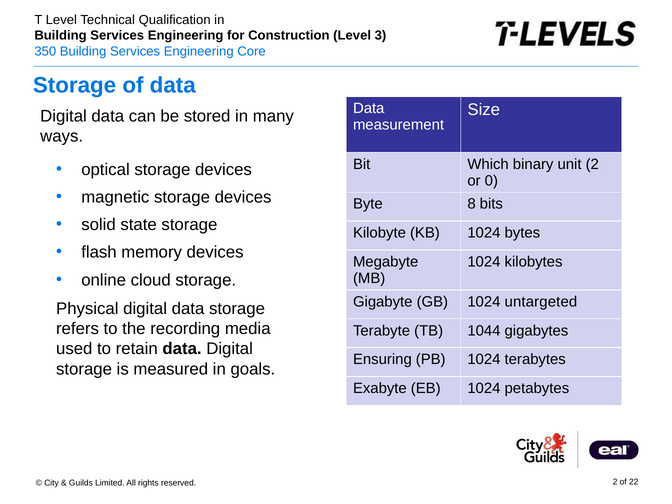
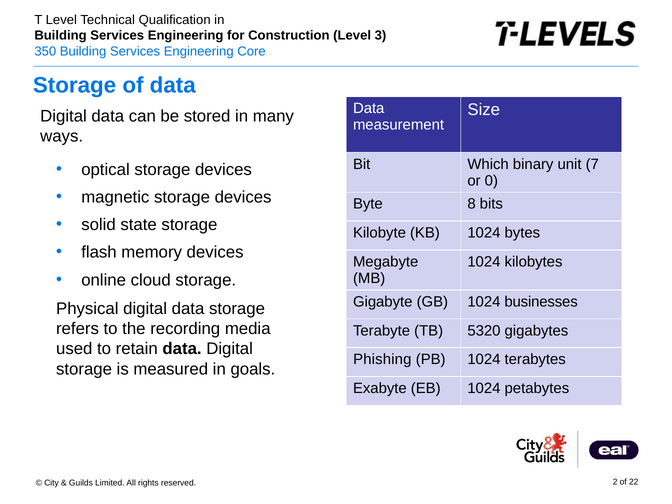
unit 2: 2 -> 7 (592, 164)
untargeted: untargeted -> businesses (541, 302)
1044: 1044 -> 5320 (484, 331)
Ensuring: Ensuring -> Phishing (382, 360)
